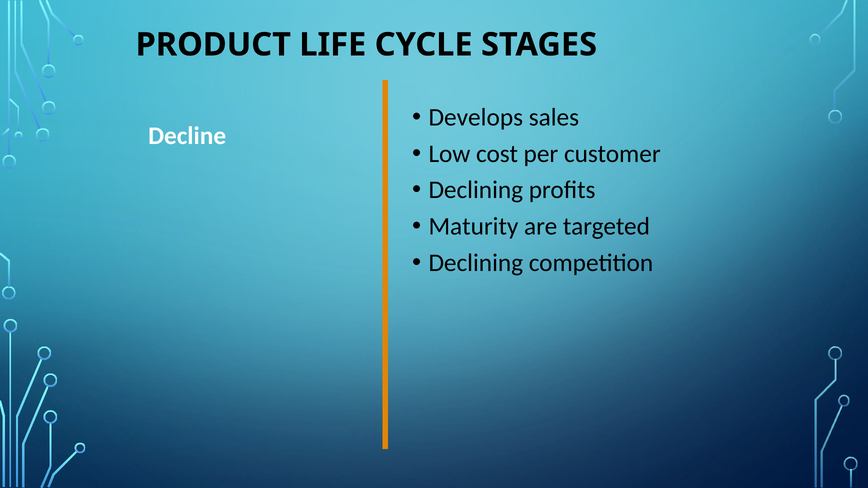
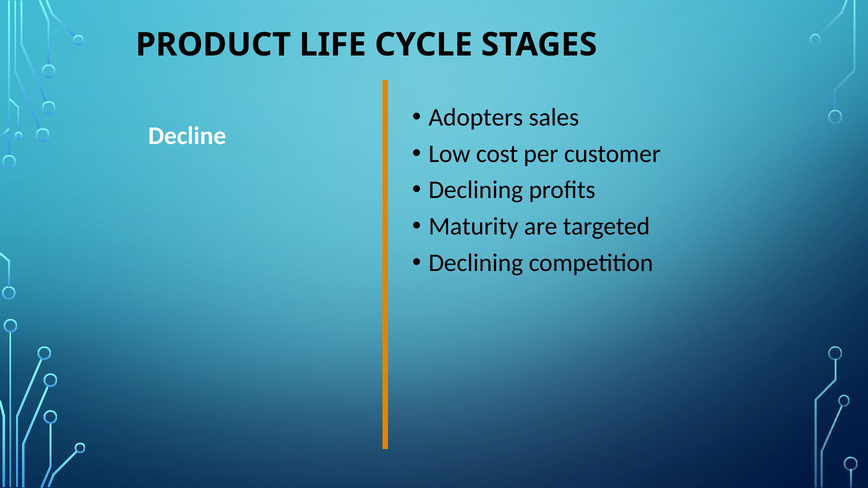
Develops: Develops -> Adopters (476, 117)
